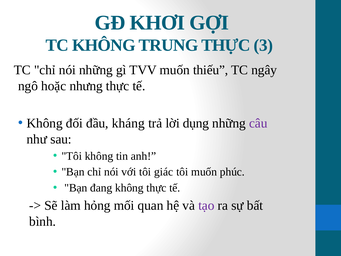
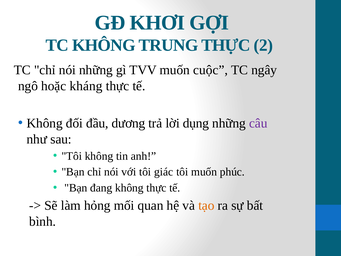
3: 3 -> 2 (263, 45)
thiếu: thiếu -> cuộc (211, 70)
nhưng: nhưng -> kháng (86, 86)
kháng: kháng -> dương (128, 123)
tạo colour: purple -> orange (206, 205)
